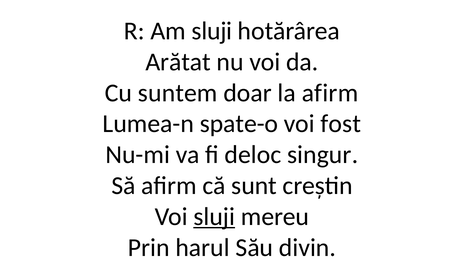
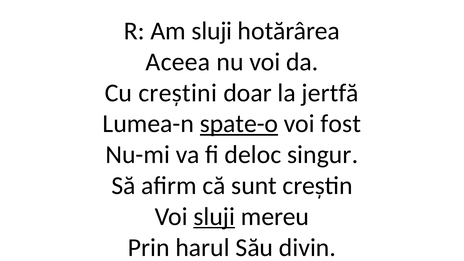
Arătat: Arătat -> Aceea (178, 62)
suntem: suntem -> creștini (178, 93)
la afirm: afirm -> jertfă (330, 93)
spate-o underline: none -> present (239, 124)
